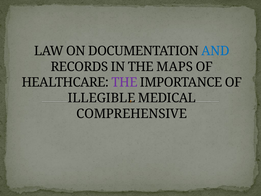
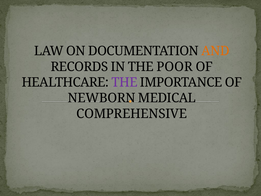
AND colour: blue -> orange (215, 51)
MAPS: MAPS -> POOR (175, 67)
ILLEGIBLE: ILLEGIBLE -> NEWBORN (102, 98)
